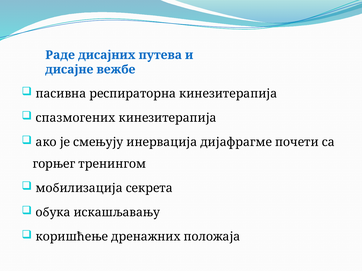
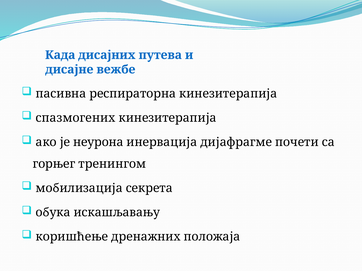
Раде: Раде -> Када (60, 55)
смењују: смењују -> неурона (98, 142)
